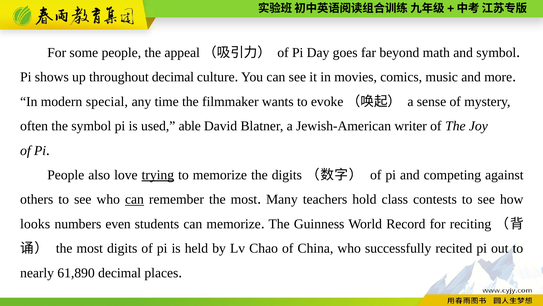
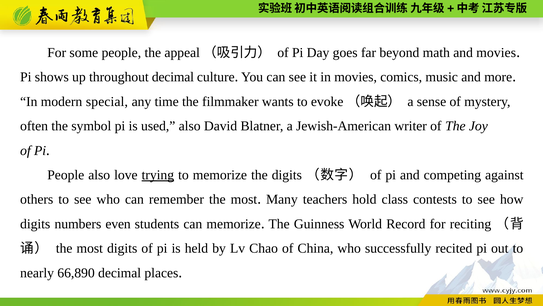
and symbol: symbol -> movies (496, 53)
used able: able -> also (190, 126)
can underline: present -> none (134, 199)
looks: looks -> digits (35, 224)
61,890: 61,890 -> 66,890 (76, 272)
